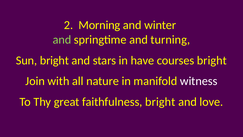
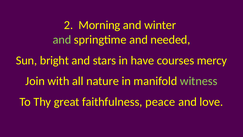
turning: turning -> needed (170, 40)
courses bright: bright -> mercy (212, 60)
witness colour: white -> light green (199, 81)
faithfulness bright: bright -> peace (160, 102)
